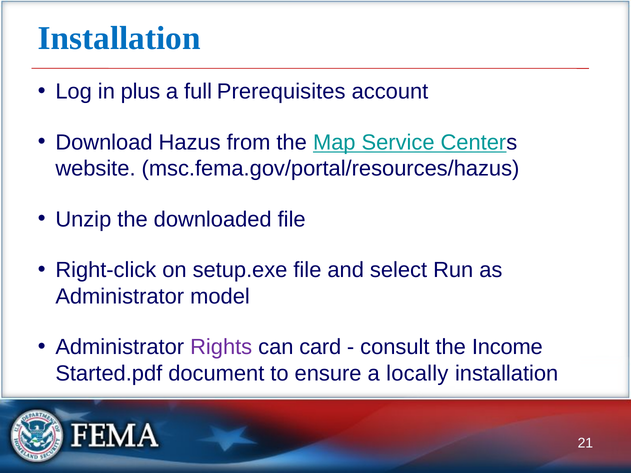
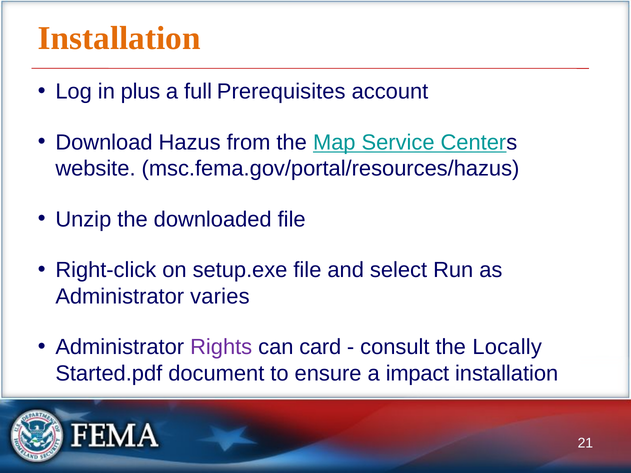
Installation colour: blue -> orange (119, 38)
model: model -> varies (220, 297)
Income: Income -> Locally (507, 347)
locally: locally -> impact (417, 374)
